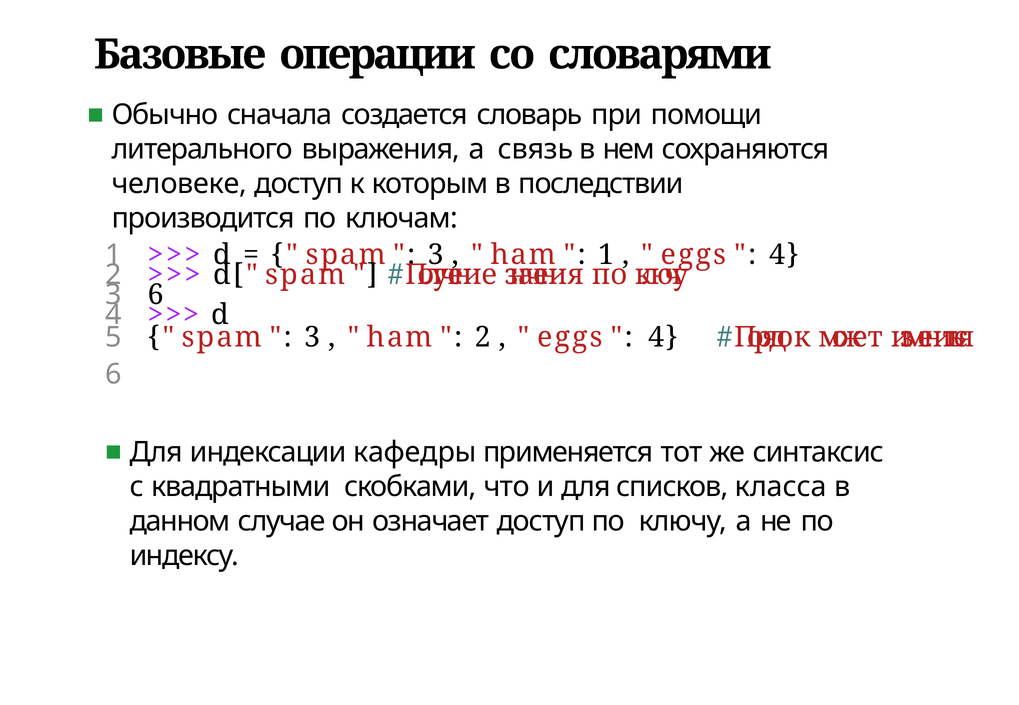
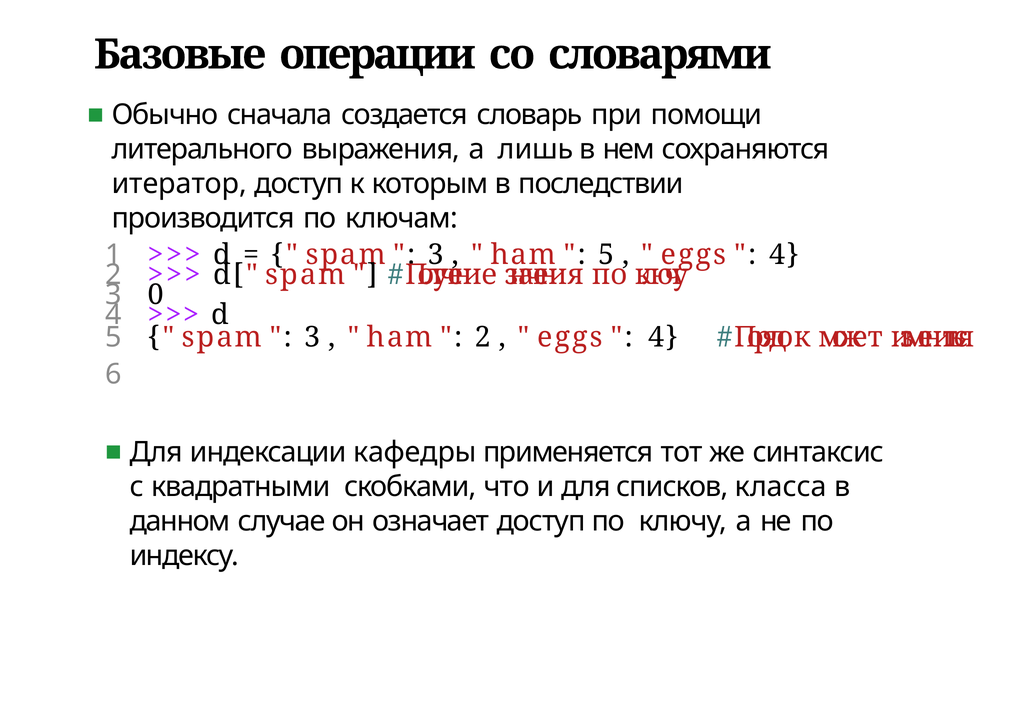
связь: связь -> лишь (536, 149)
человеке: человеке -> итератор (179, 184)
1: 1 -> 5 (606, 255)
3 6: 6 -> 0 (156, 295)
